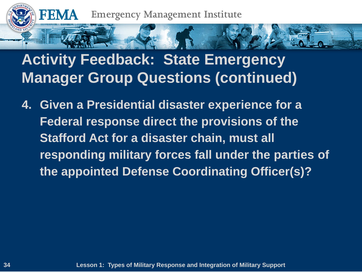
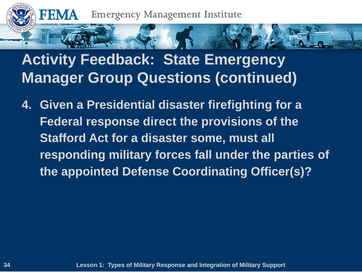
experience: experience -> firefighting (240, 105)
chain: chain -> some (208, 138)
